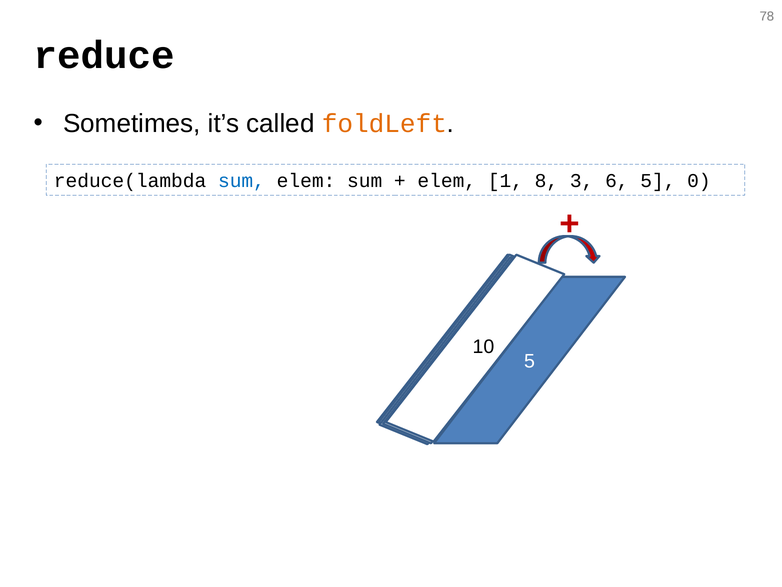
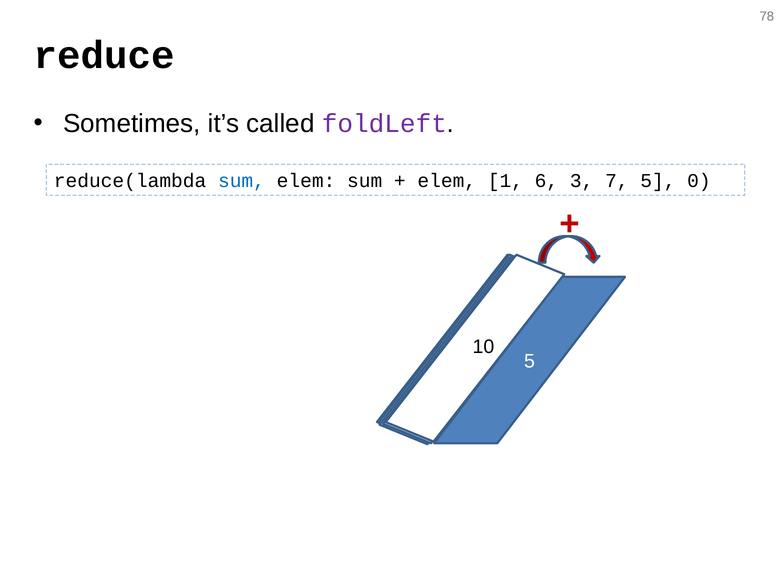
foldLeft colour: orange -> purple (384, 124)
8: 8 -> 6 (546, 181)
6: 6 -> 7 (617, 181)
